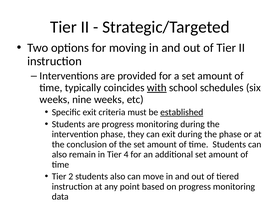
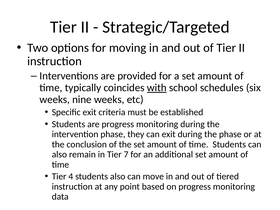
established underline: present -> none (182, 112)
4: 4 -> 7 (126, 154)
2: 2 -> 4 (71, 176)
